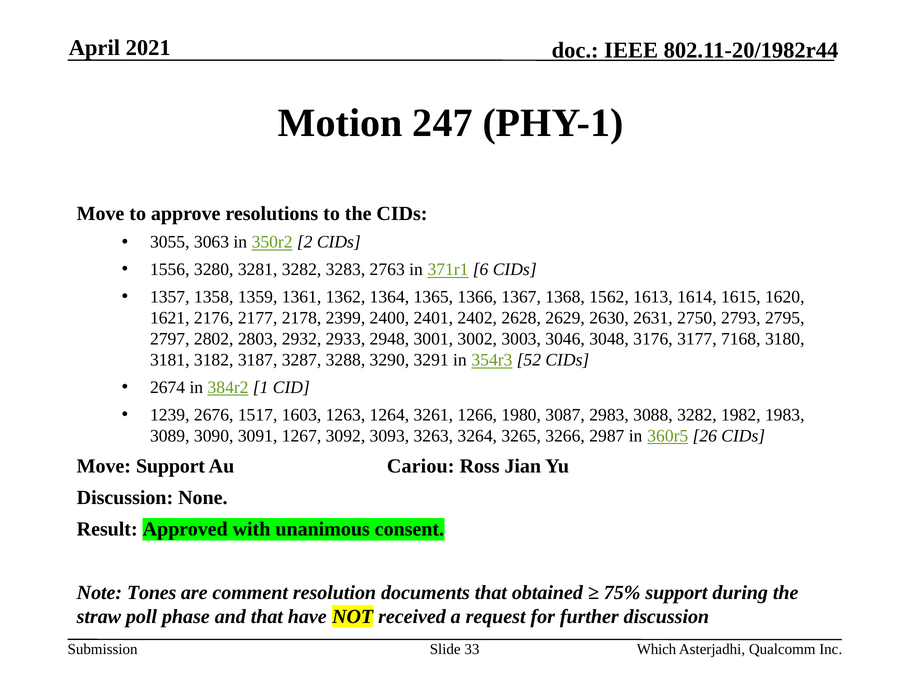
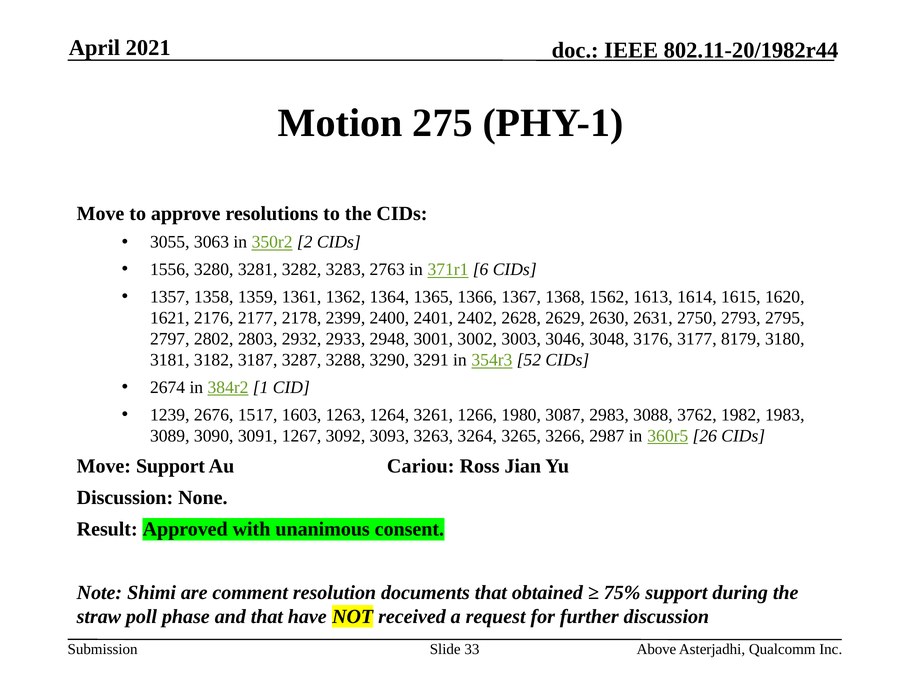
247: 247 -> 275 (443, 123)
7168: 7168 -> 8179 (741, 339)
3088 3282: 3282 -> 3762 (697, 414)
Tones: Tones -> Shimi (152, 592)
Which: Which -> Above (656, 649)
